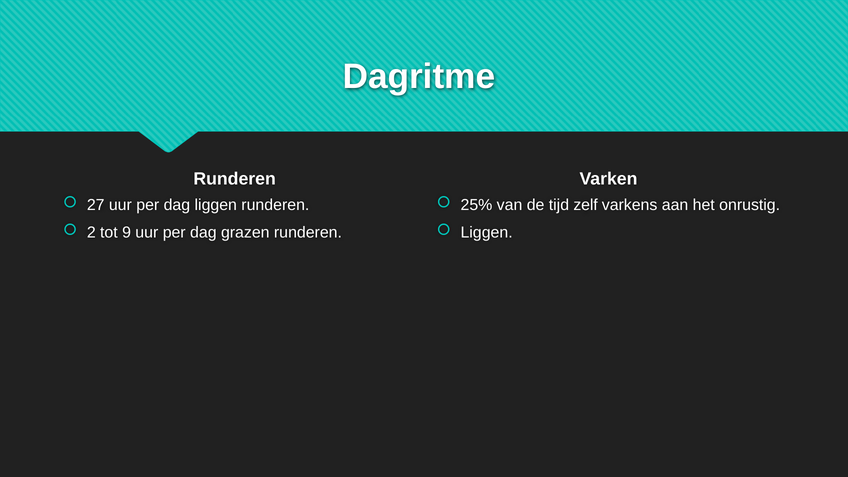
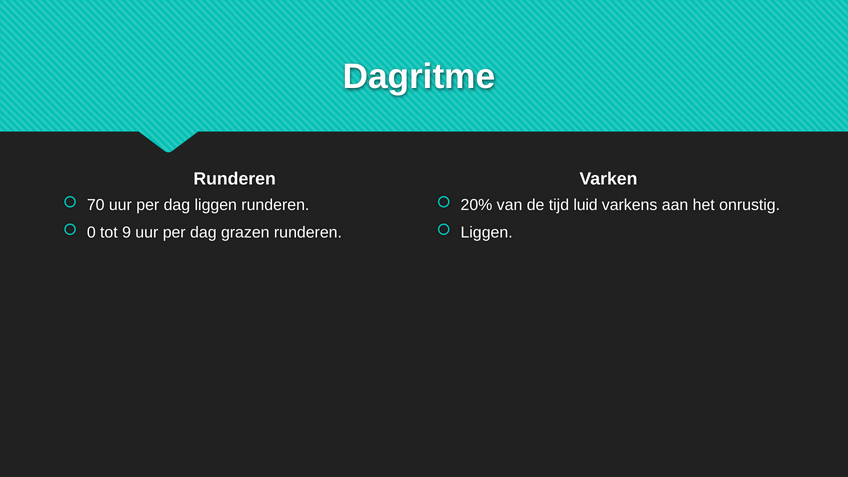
27: 27 -> 70 (96, 205)
25%: 25% -> 20% (476, 205)
zelf: zelf -> luid (586, 205)
2: 2 -> 0 (91, 233)
